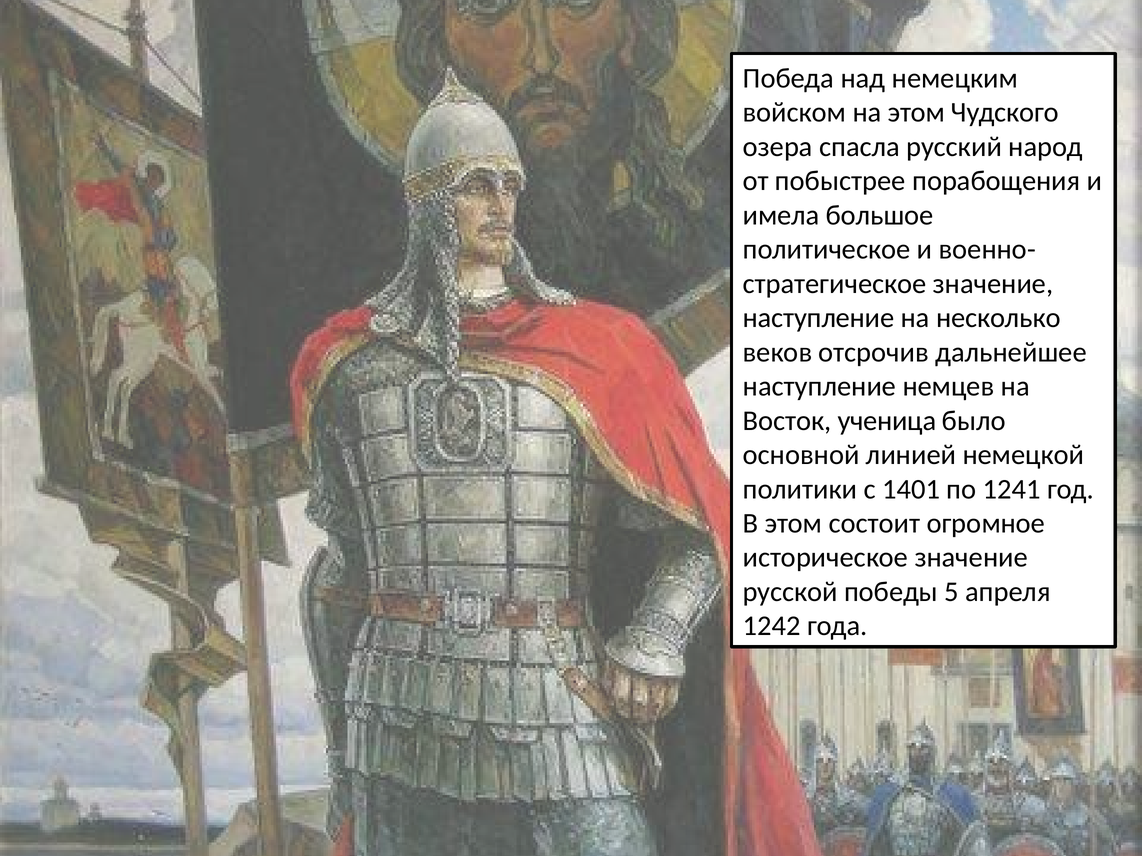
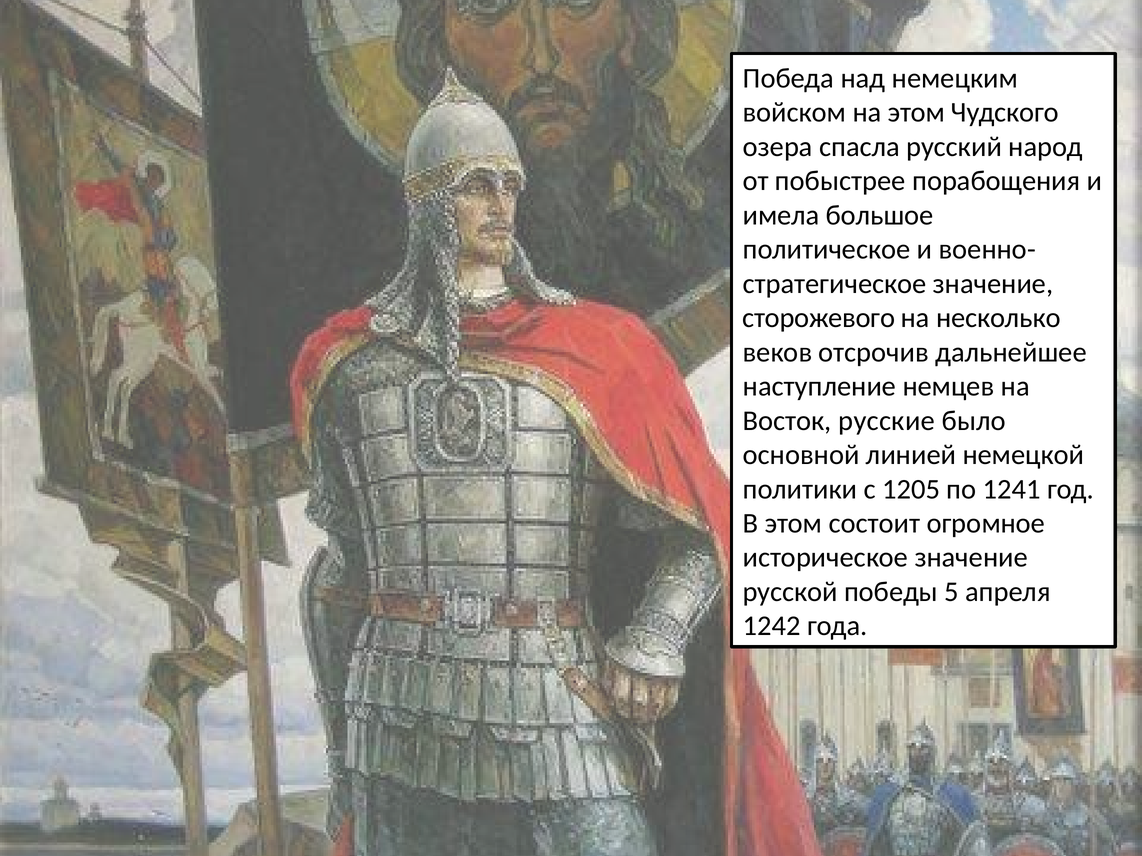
наступление: наступление -> сторожевого (819, 318)
ученица: ученица -> русские (887, 421)
1401: 1401 -> 1205 (911, 489)
